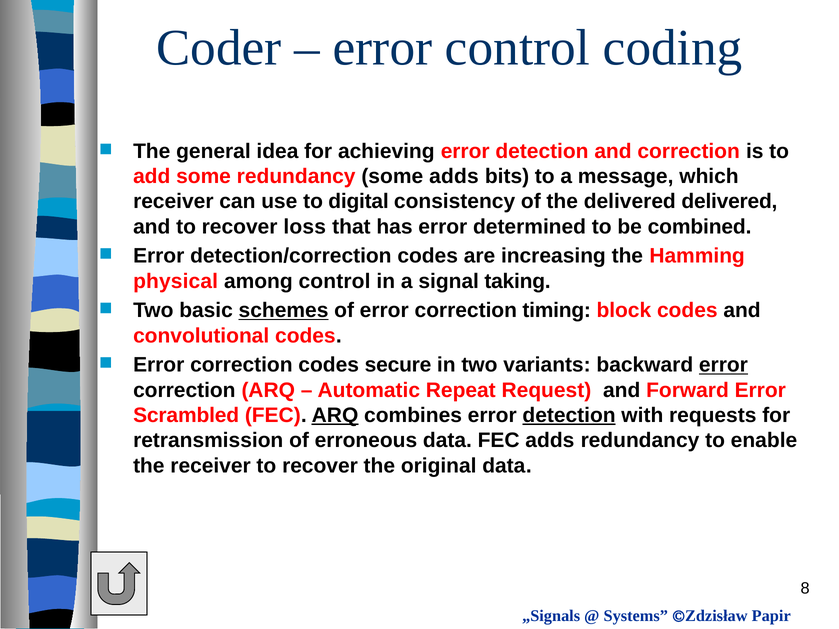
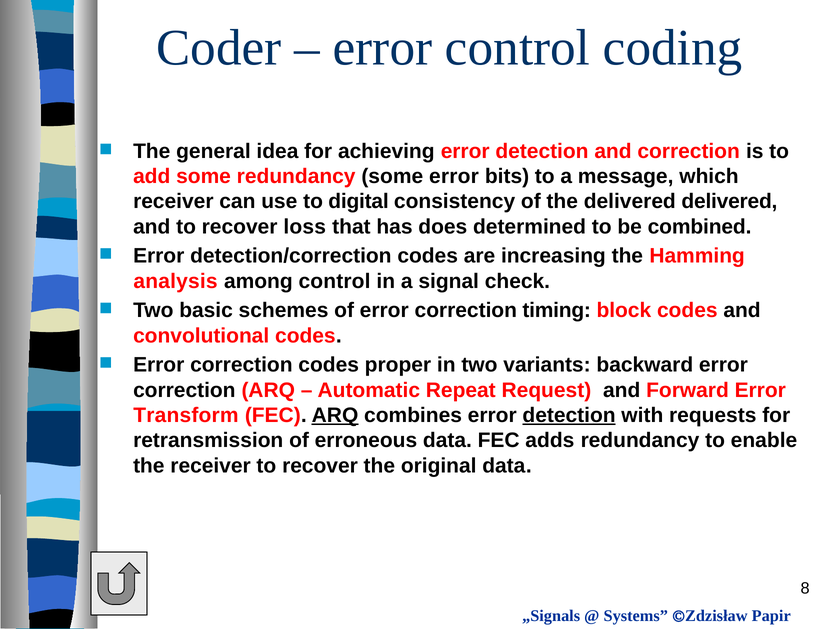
some adds: adds -> error (454, 176)
has error: error -> does (443, 227)
physical: physical -> analysis (176, 281)
taking: taking -> check (517, 281)
schemes underline: present -> none (284, 311)
secure: secure -> proper (398, 365)
error underline: present -> none (723, 365)
Scrambled: Scrambled -> Transform (186, 415)
